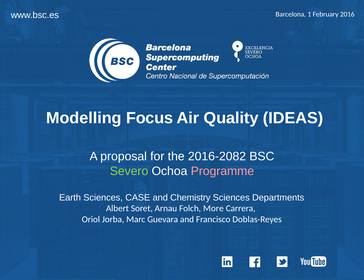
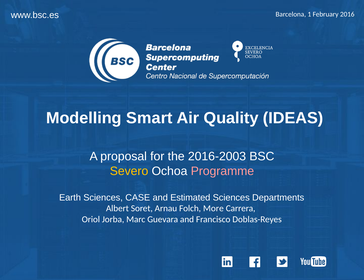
Focus: Focus -> Smart (149, 118)
2016-2082: 2016-2082 -> 2016-2003 (217, 156)
Severo colour: light green -> yellow (129, 171)
Chemistry: Chemistry -> Estimated (190, 197)
